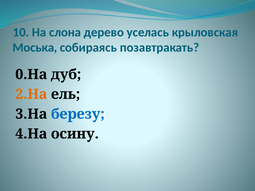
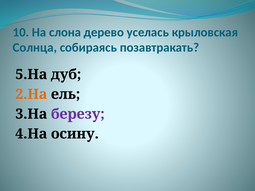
Моська: Моська -> Солнца (35, 48)
0.На: 0.На -> 5.На (31, 74)
березу colour: blue -> purple (78, 114)
